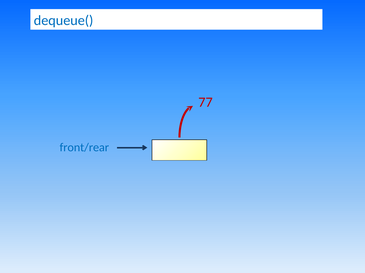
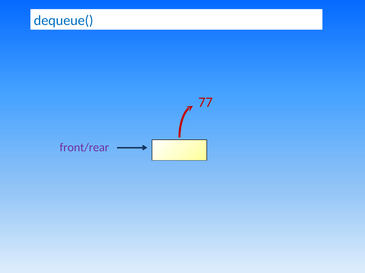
front/rear colour: blue -> purple (84, 148)
